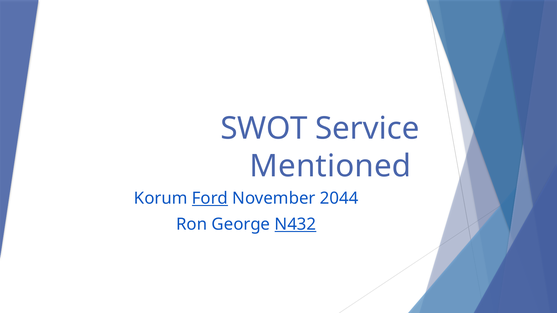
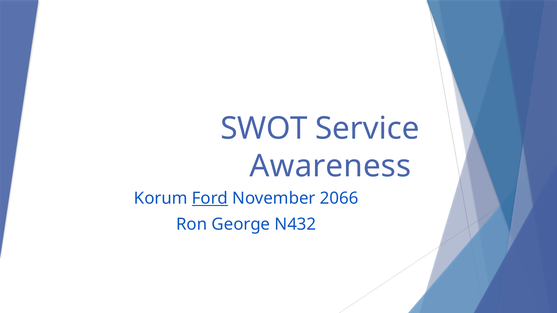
Mentioned: Mentioned -> Awareness (330, 166)
2044: 2044 -> 2066 (339, 198)
N432 underline: present -> none (295, 224)
